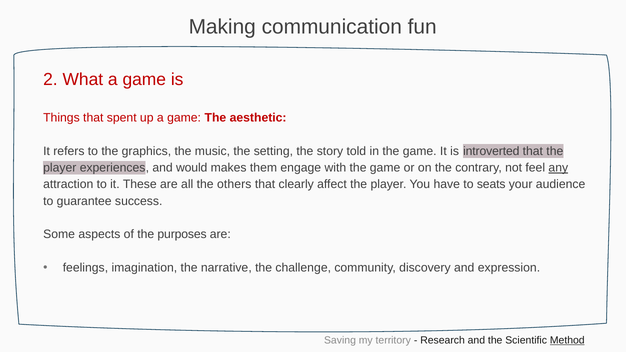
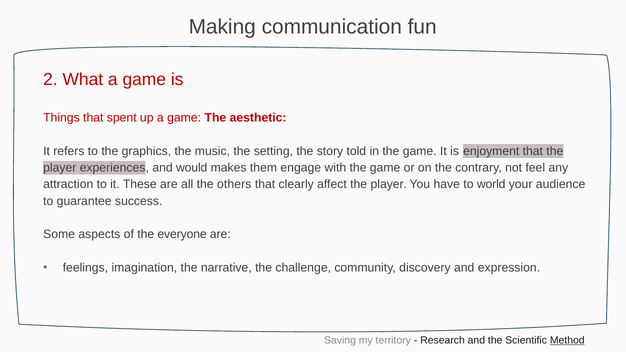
introverted: introverted -> enjoyment (491, 151)
any underline: present -> none (558, 168)
seats: seats -> world (491, 184)
purposes: purposes -> everyone (182, 234)
